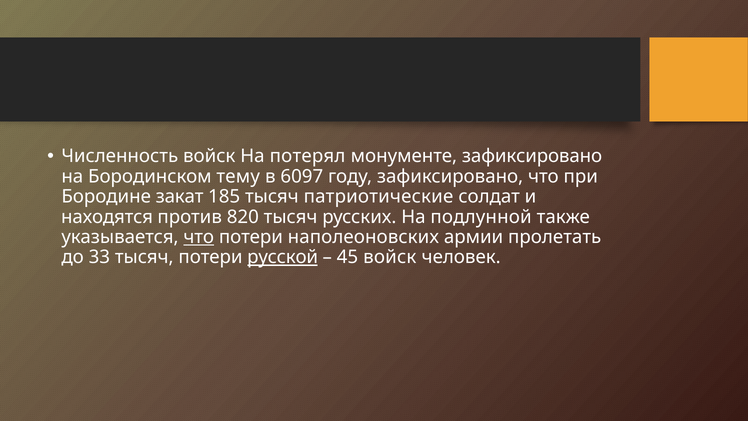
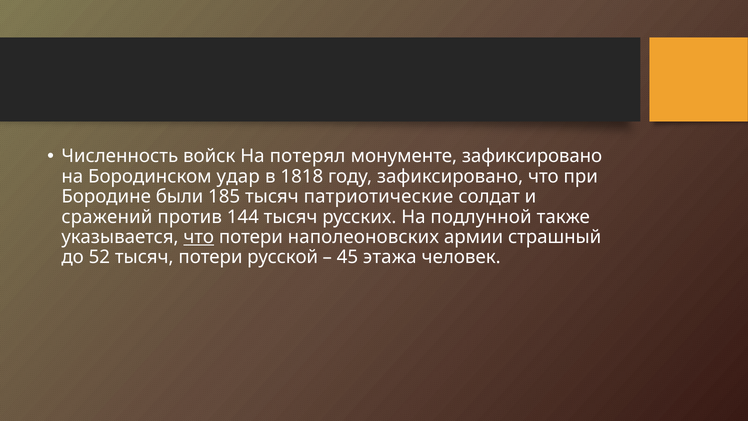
тему: тему -> удар (238, 176)
6097: 6097 -> 1818 (302, 176)
закат: закат -> были (180, 197)
находятся: находятся -> сражений (107, 217)
820: 820 -> 144 (243, 217)
пролетать: пролетать -> страшный (555, 237)
33: 33 -> 52 (99, 257)
русской underline: present -> none (283, 257)
45 войск: войск -> этажа (390, 257)
